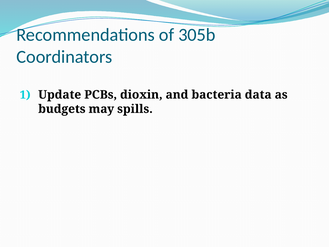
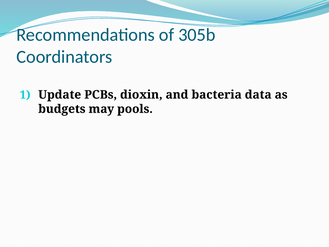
spills: spills -> pools (135, 109)
